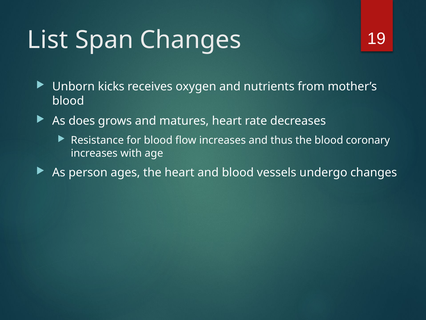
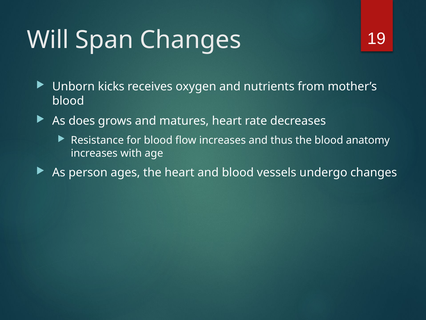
List: List -> Will (48, 40)
coronary: coronary -> anatomy (368, 140)
